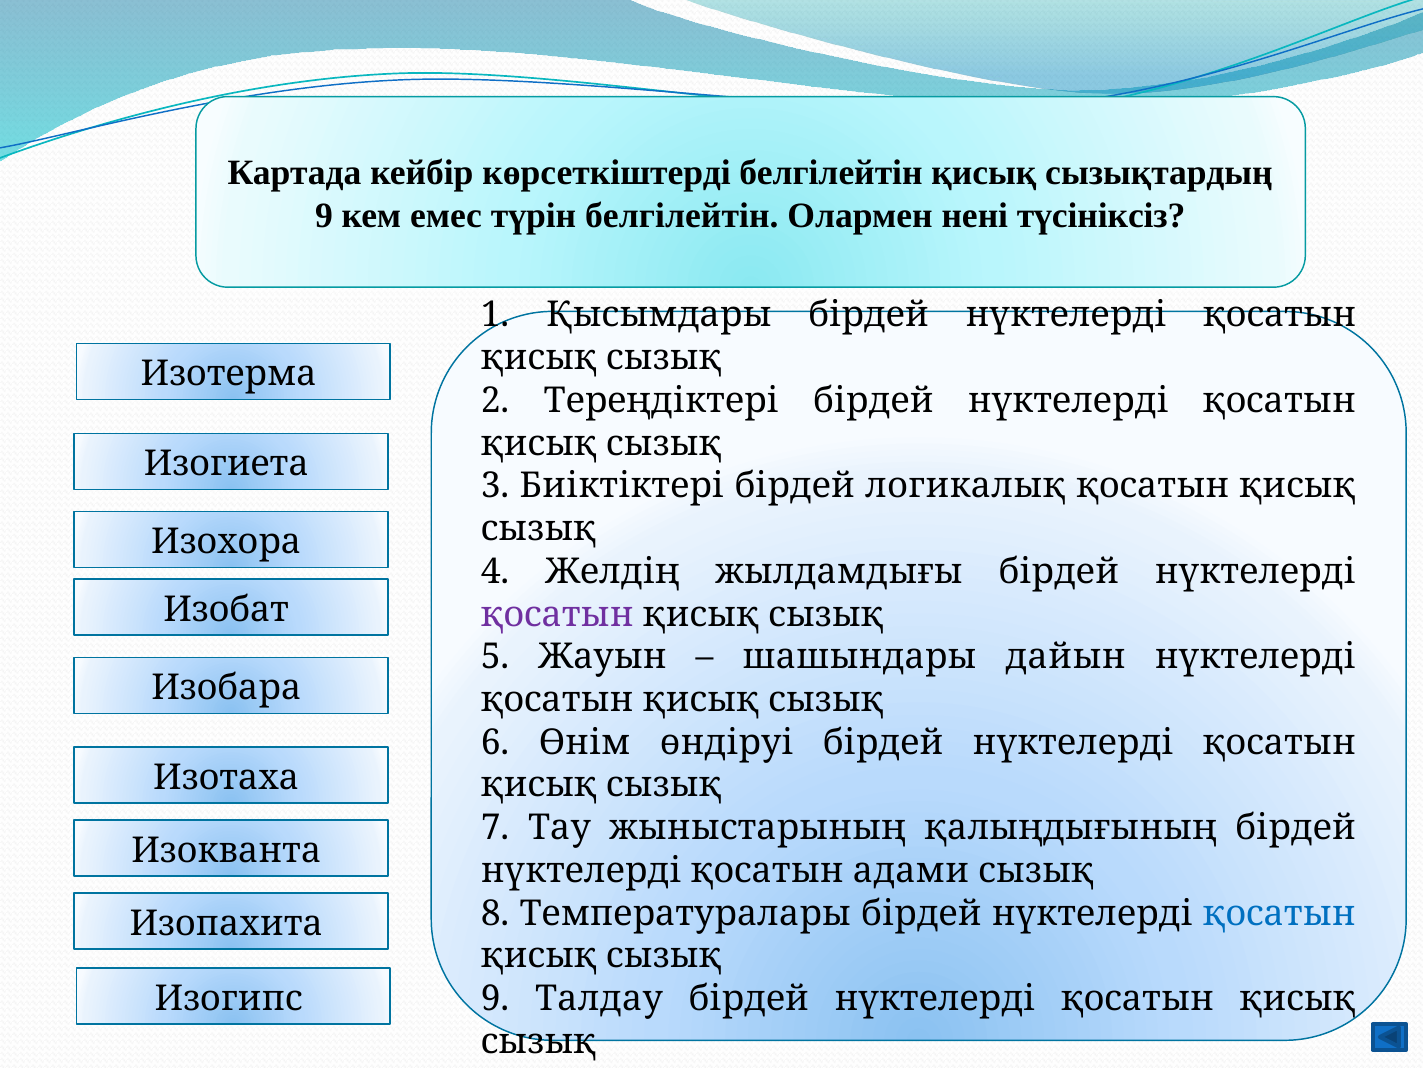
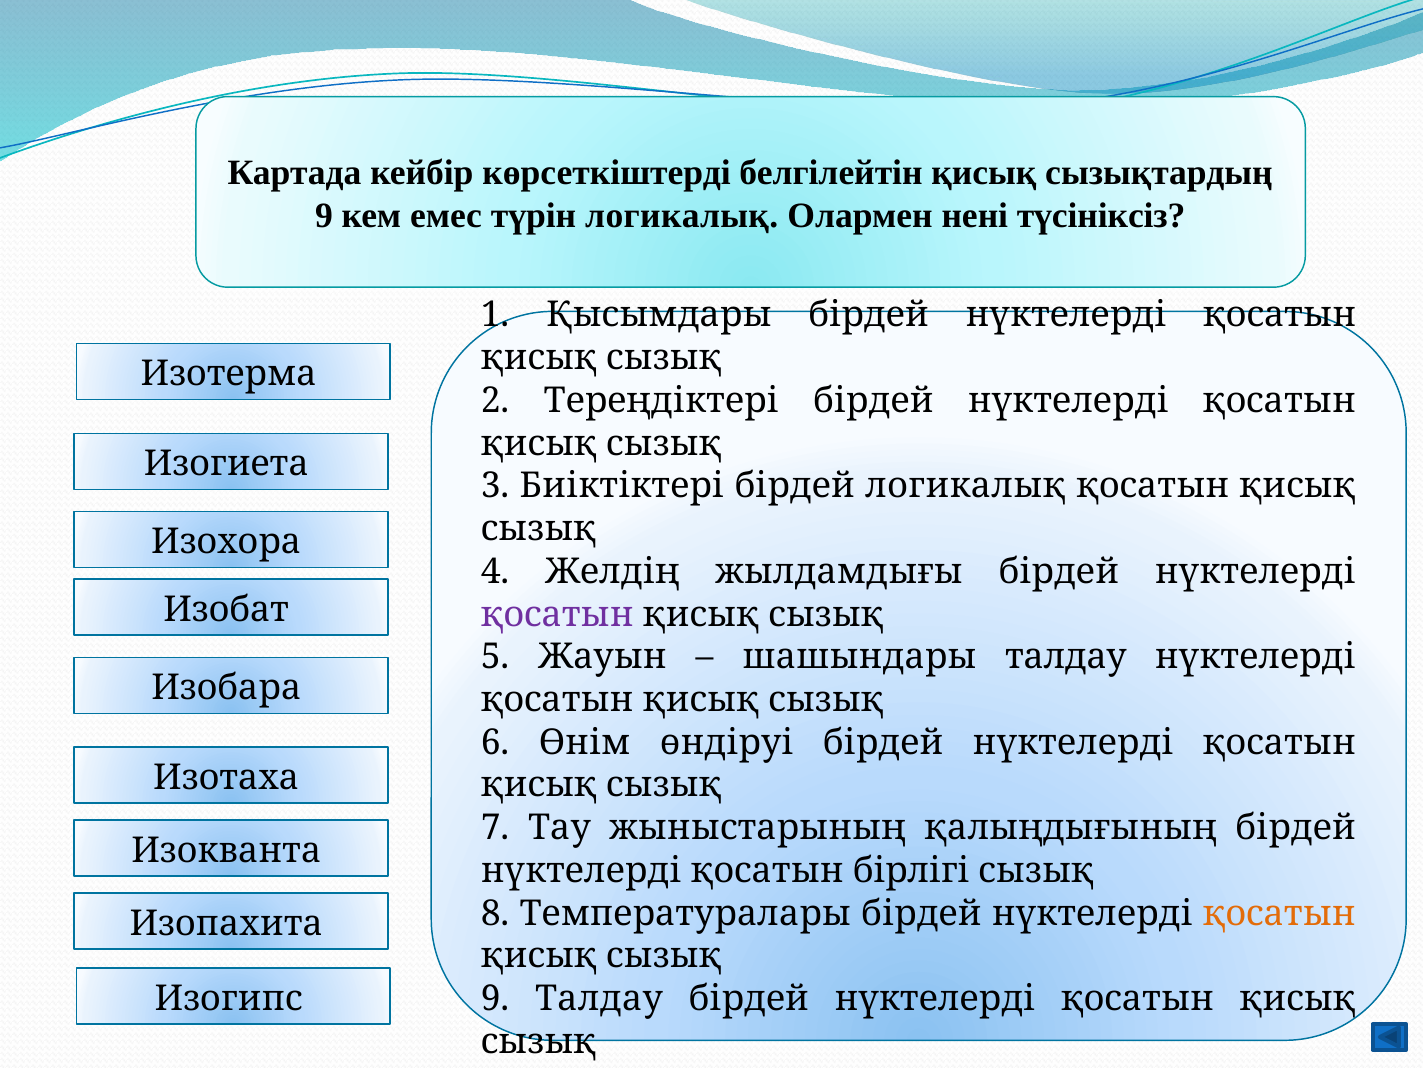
түрін белгілейтін: белгілейтін -> логикалық (682, 216)
шашындары дайын: дайын -> талдау (1066, 657)
адами: адами -> бірлігі (911, 870)
қосатын colour: blue -> orange (1279, 913)
